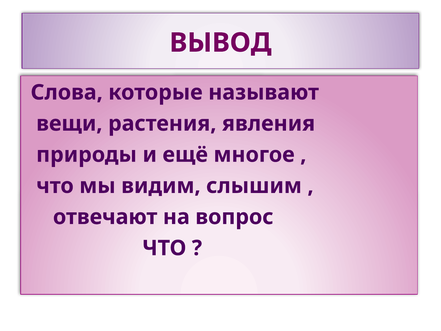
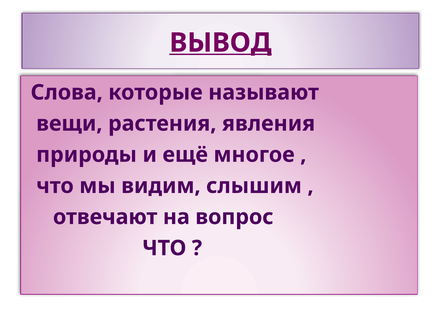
ВЫВОД underline: none -> present (221, 43)
